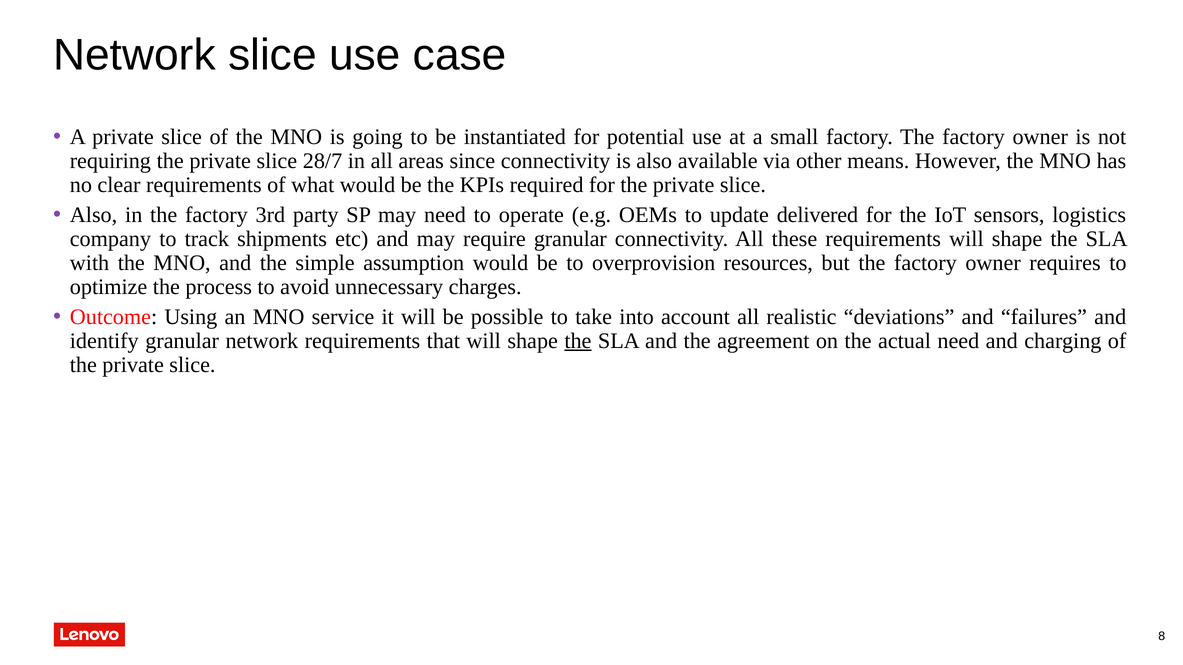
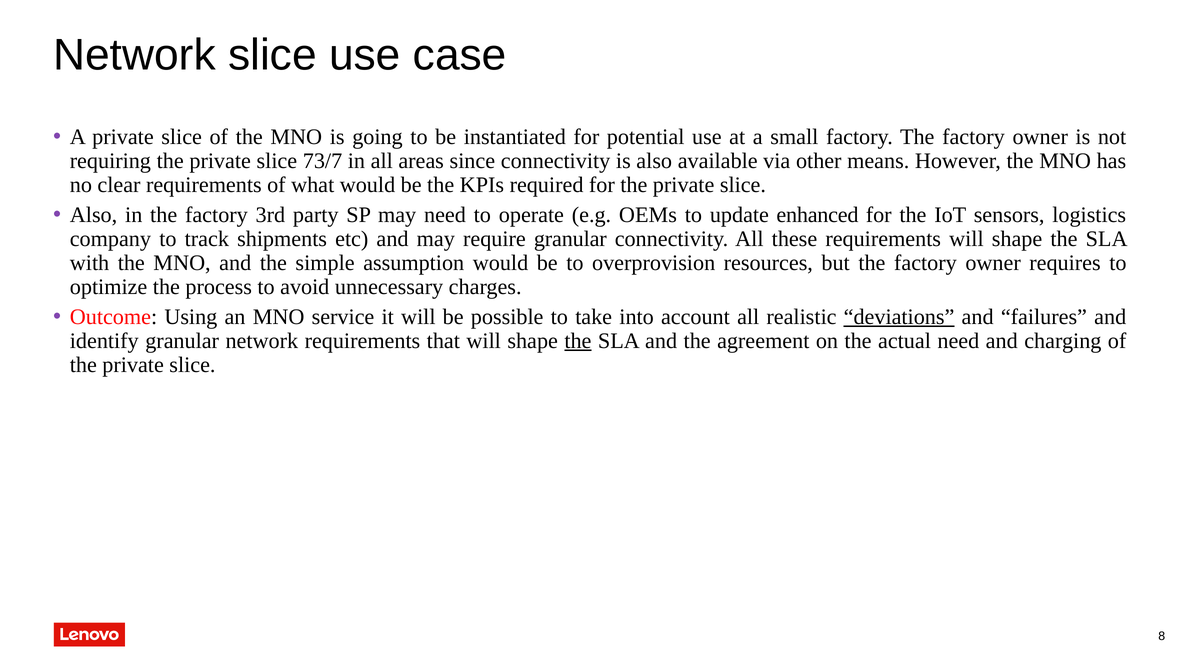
28/7: 28/7 -> 73/7 (323, 161)
delivered: delivered -> enhanced (817, 215)
deviations underline: none -> present (899, 317)
